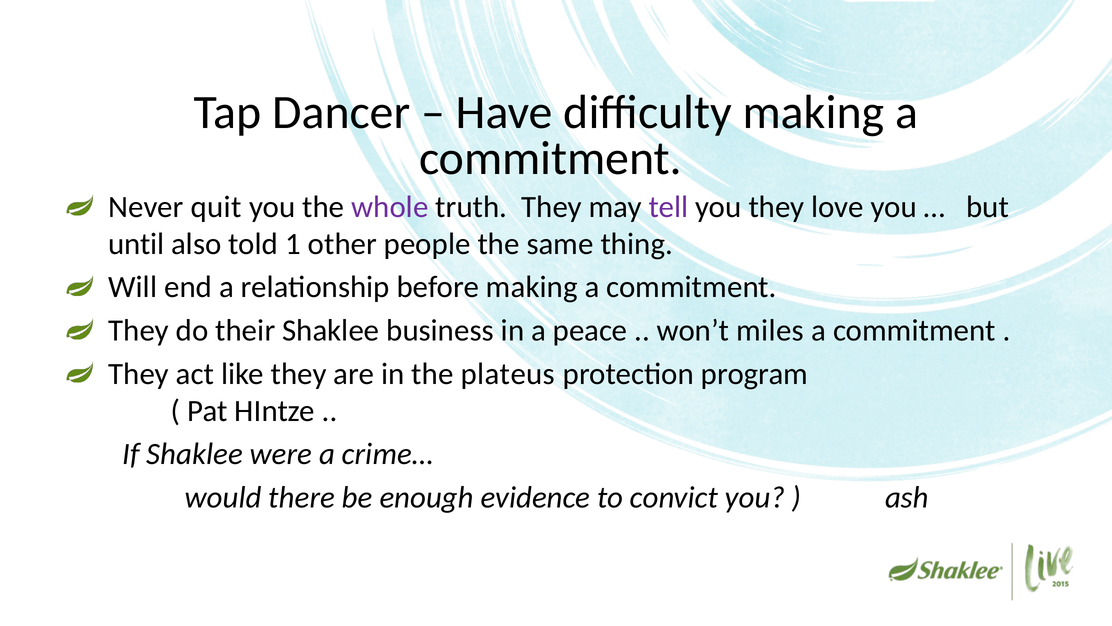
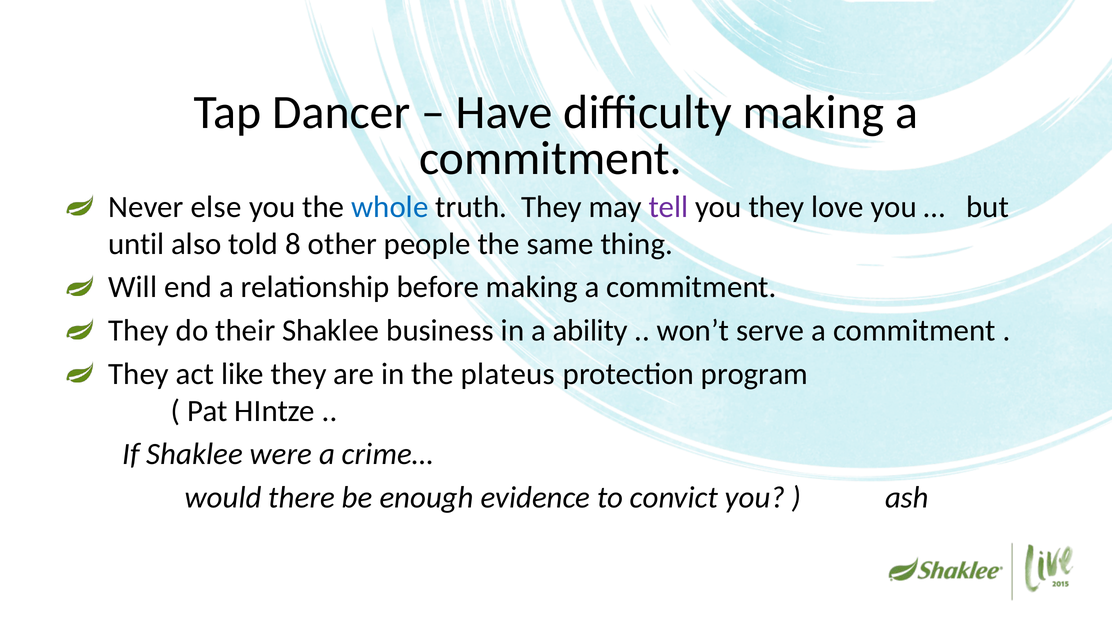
quit: quit -> else (216, 207)
whole colour: purple -> blue (390, 207)
1: 1 -> 8 (293, 244)
peace: peace -> ability (590, 330)
miles: miles -> serve (770, 330)
